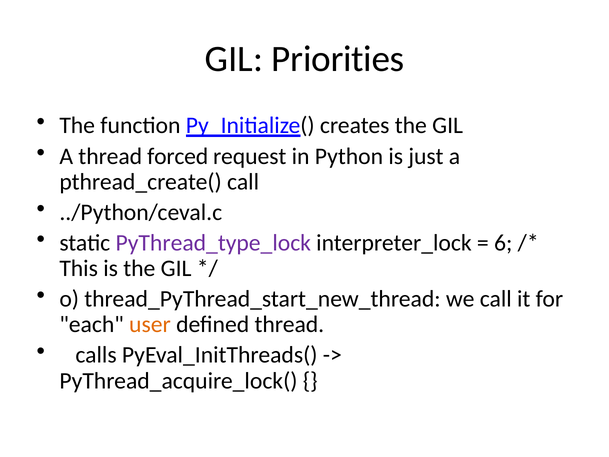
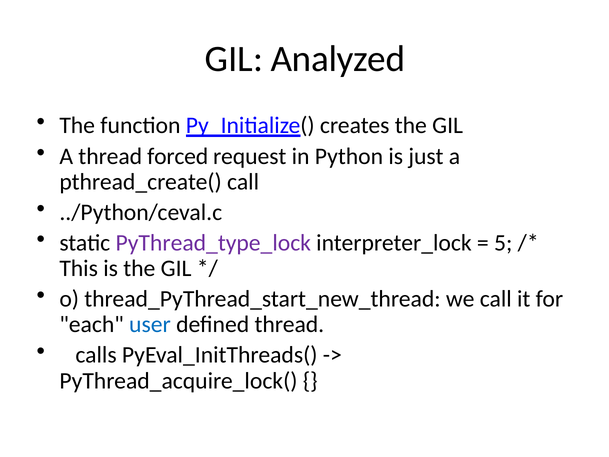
Priorities: Priorities -> Analyzed (338, 59)
6: 6 -> 5 (503, 243)
user colour: orange -> blue (150, 324)
